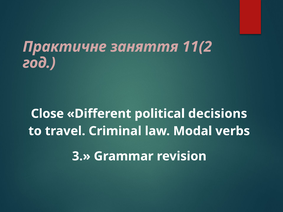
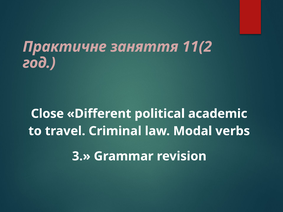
decisions: decisions -> academic (218, 114)
